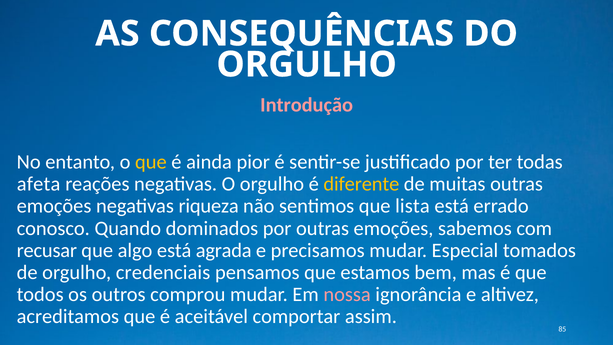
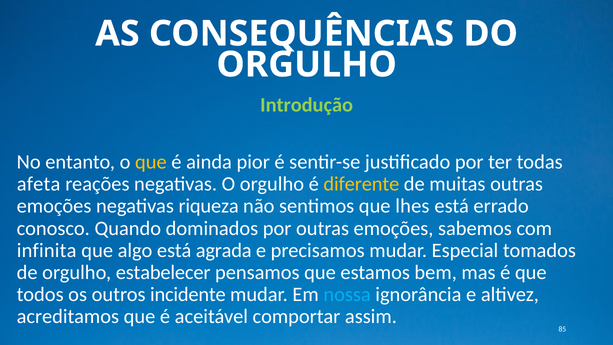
Introdução colour: pink -> light green (307, 105)
lista: lista -> lhes (412, 206)
recusar: recusar -> infinita (47, 250)
credenciais: credenciais -> estabelecer (163, 272)
comprou: comprou -> incidente (188, 294)
nossa colour: pink -> light blue (347, 294)
